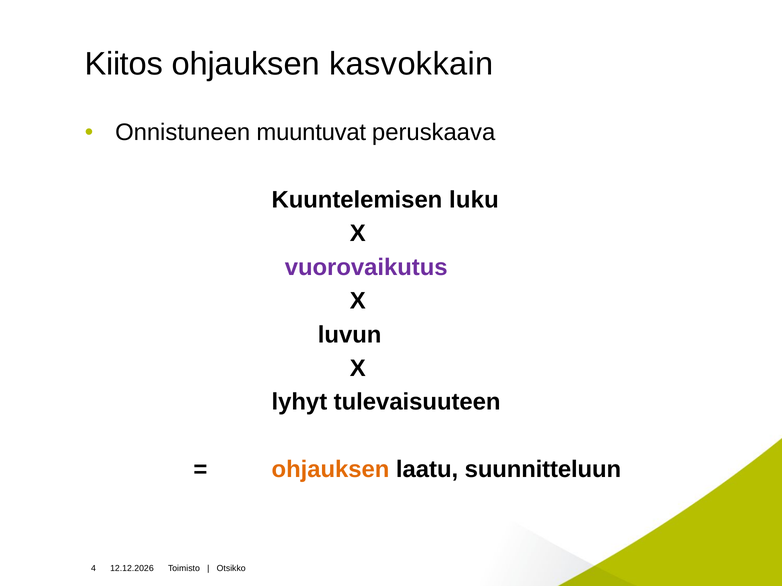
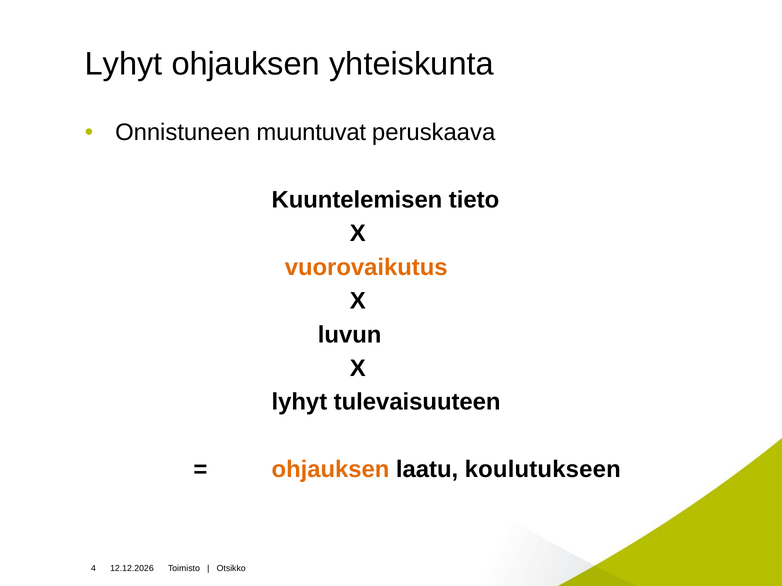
Kiitos: Kiitos -> Lyhyt (124, 64)
kasvokkain: kasvokkain -> yhteiskunta (411, 64)
luku: luku -> tieto (474, 200)
vuorovaikutus colour: purple -> orange (366, 267)
suunnitteluun: suunnitteluun -> koulutukseen (543, 470)
